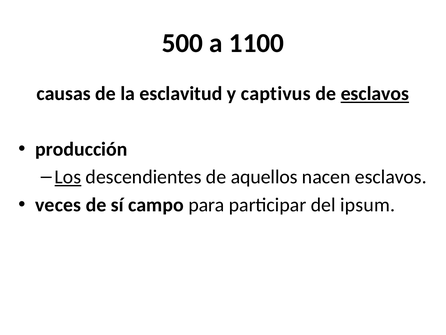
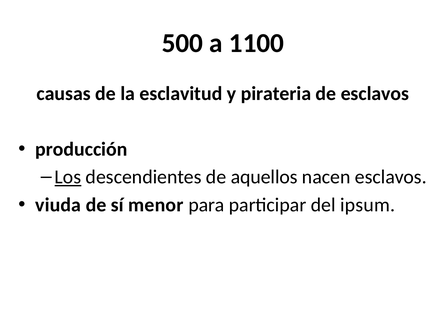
captivus: captivus -> pirateria (276, 94)
esclavos underline: present -> none (375, 94)
veces: veces -> viuda (58, 205)
campo: campo -> menor (156, 205)
